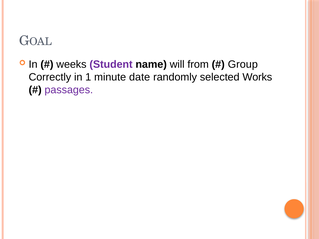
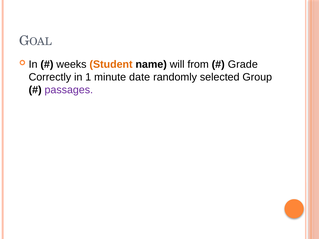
Student colour: purple -> orange (111, 65)
Group: Group -> Grade (243, 65)
Works: Works -> Group (257, 77)
